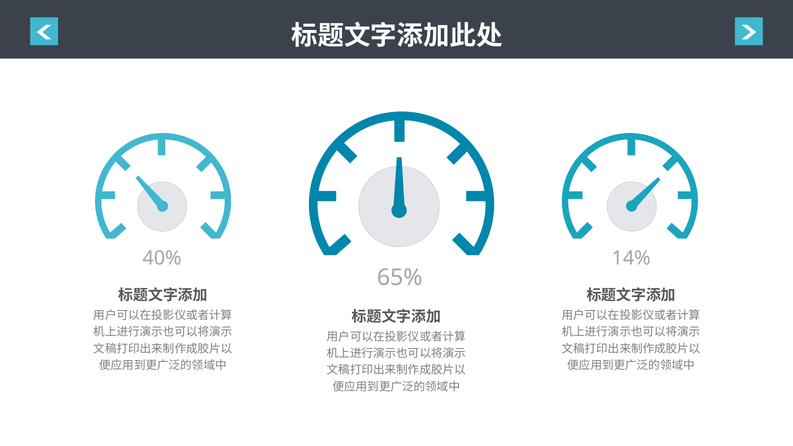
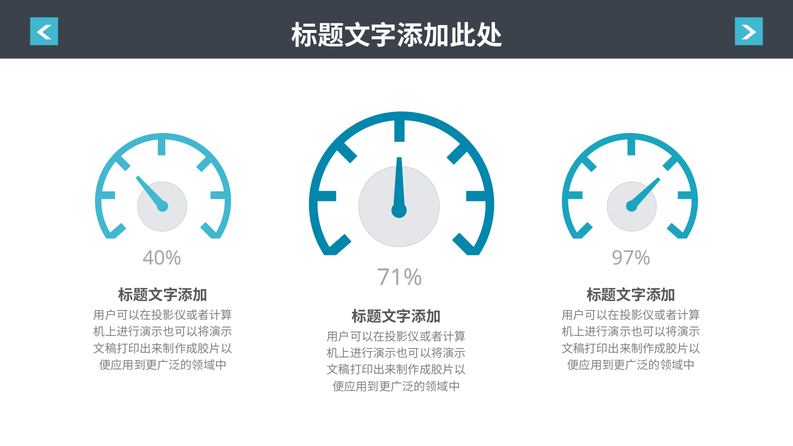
14%: 14% -> 97% (631, 258)
65%: 65% -> 71% (400, 278)
